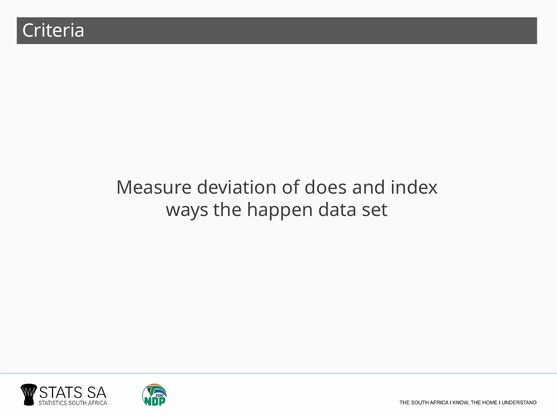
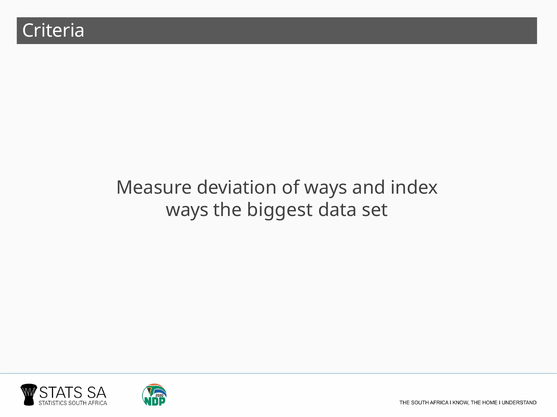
of does: does -> ways (326, 188)
happen: happen -> biggest (280, 210)
